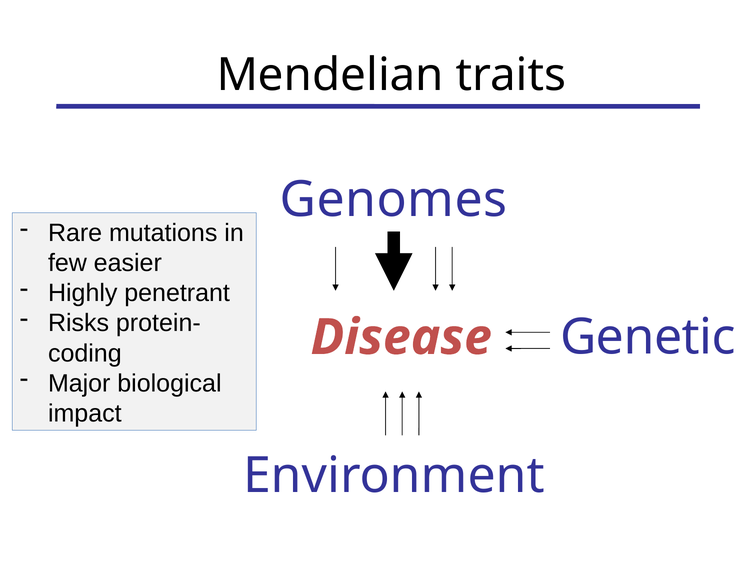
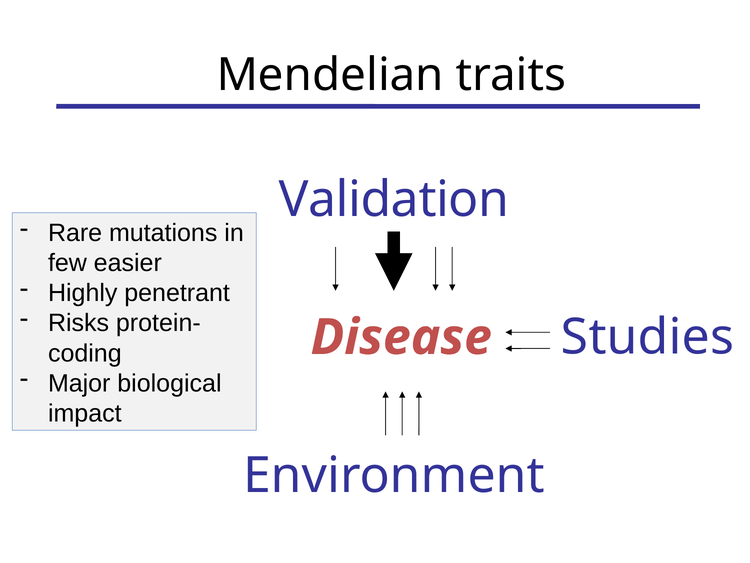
Genomes: Genomes -> Validation (394, 200)
Genetic: Genetic -> Studies (648, 337)
